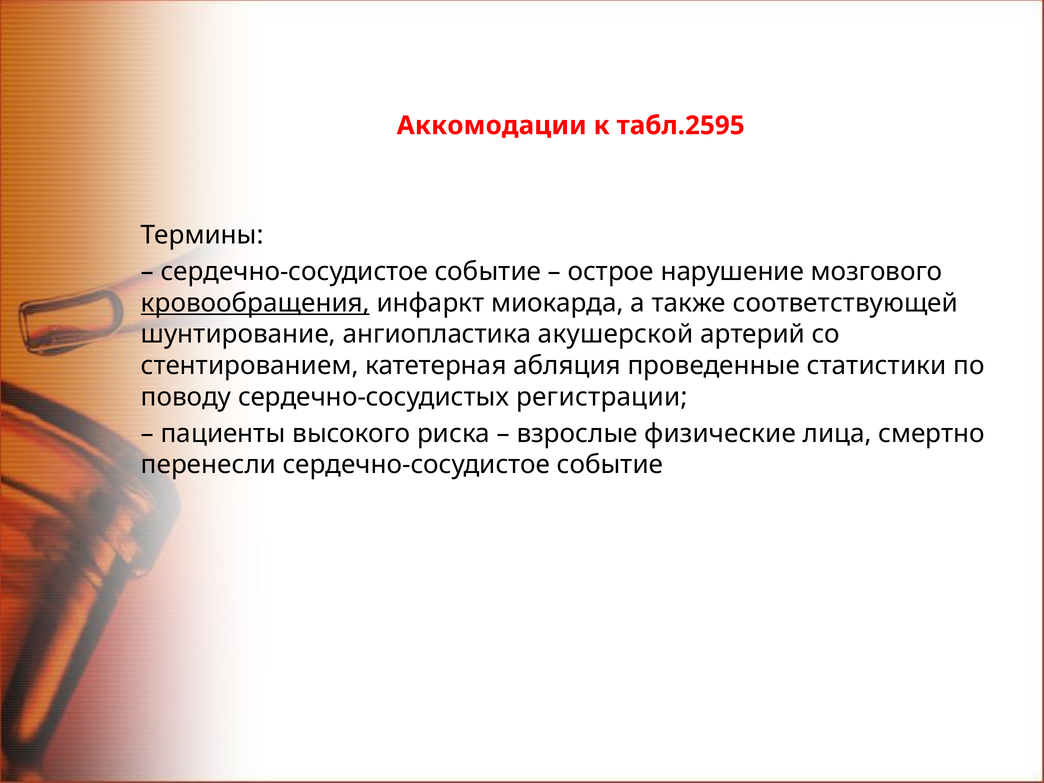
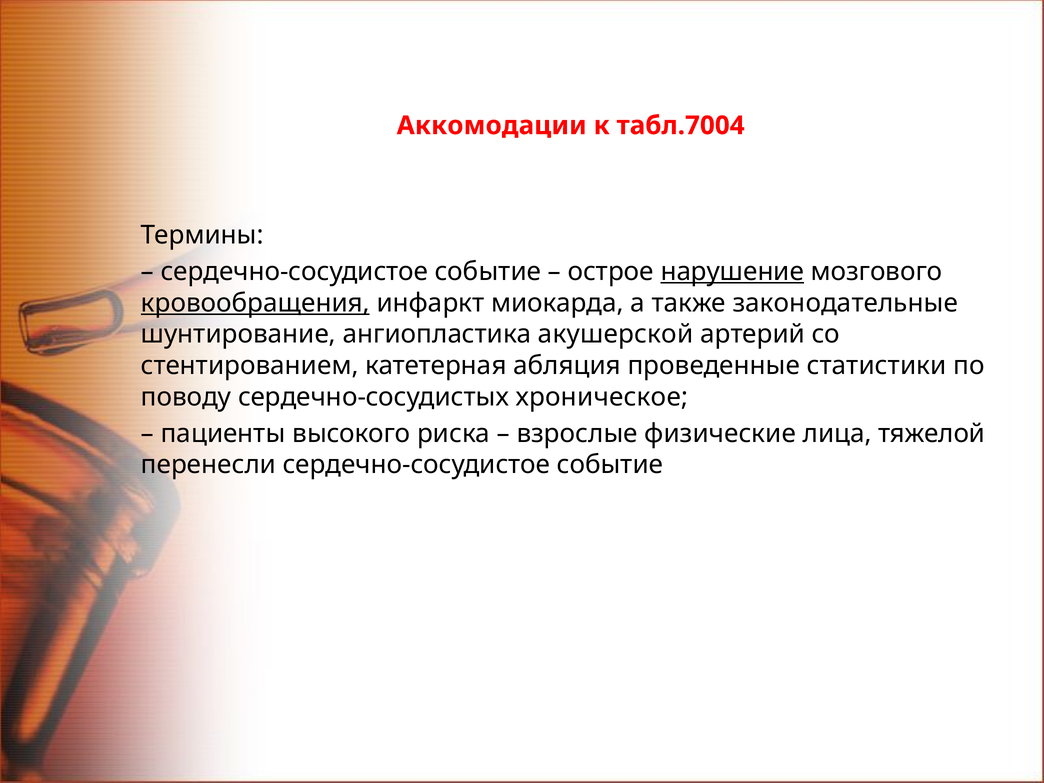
табл.2595: табл.2595 -> табл.7004 (681, 126)
нарушение underline: none -> present (732, 272)
соответствующей: соответствующей -> законодательные (845, 303)
регистрации: регистрации -> хроническое (602, 397)
смертно: смертно -> тяжелой (932, 434)
